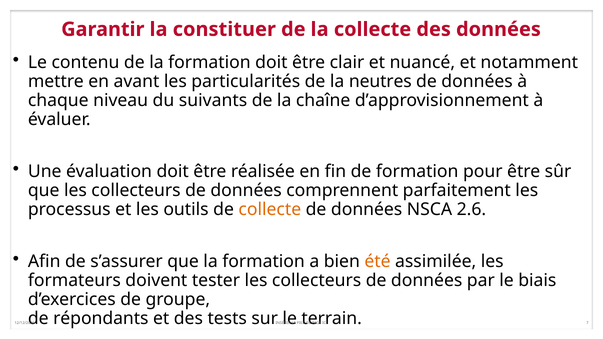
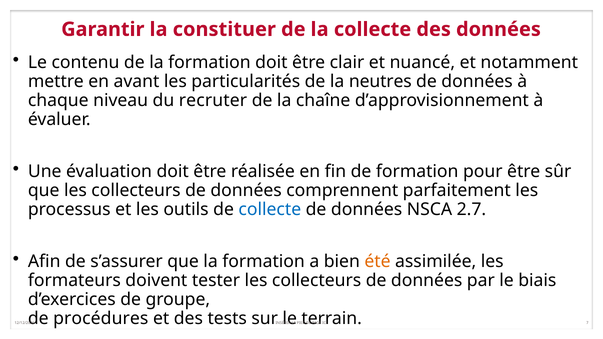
suivants: suivants -> recruter (213, 101)
collecte colour: orange -> blue (270, 210)
2.6: 2.6 -> 2.7 (471, 210)
répondants: répondants -> procédures (101, 319)
